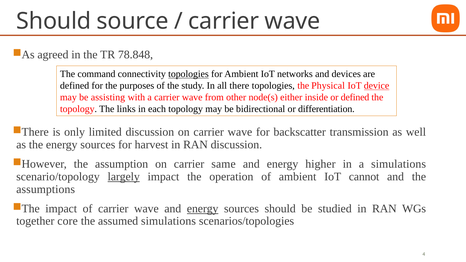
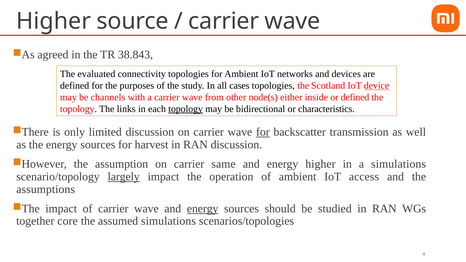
Should: Should -> Higher (54, 21)
78.848: 78.848 -> 38.843 (136, 55)
command: command -> evaluated (96, 74)
topologies underline: present -> none (188, 74)
there: there -> cases (239, 86)
Physical: Physical -> Scotland (328, 86)
assisting: assisting -> channels (108, 97)
topology underline: none -> present (186, 109)
differentiation: differentiation -> characteristics (326, 109)
for underline: none -> present (263, 132)
cannot: cannot -> access (364, 177)
